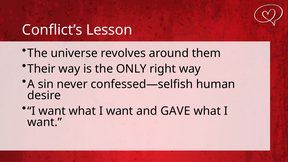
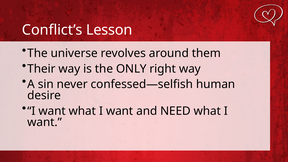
GAVE: GAVE -> NEED (175, 111)
